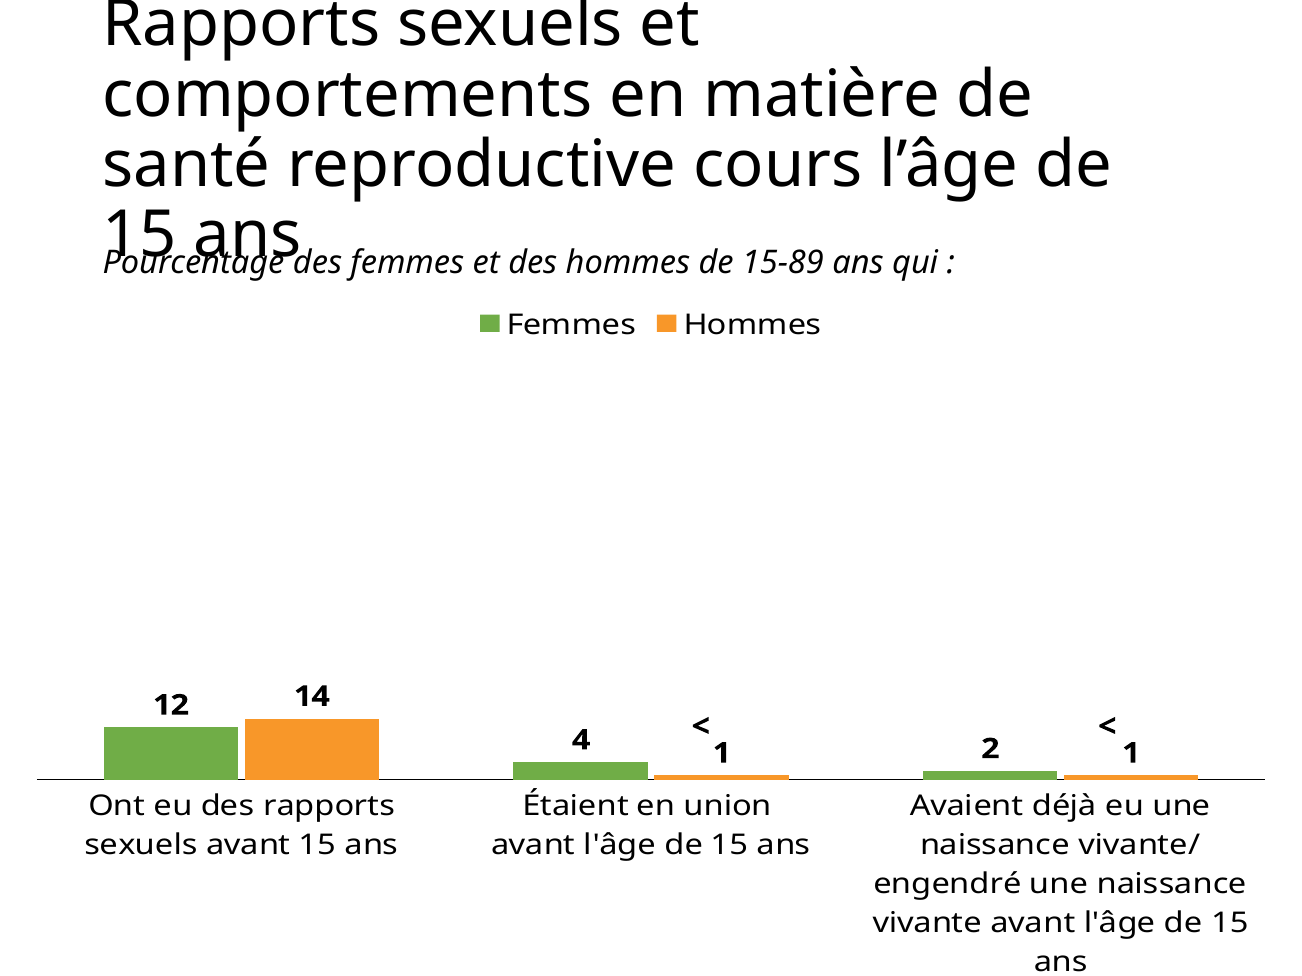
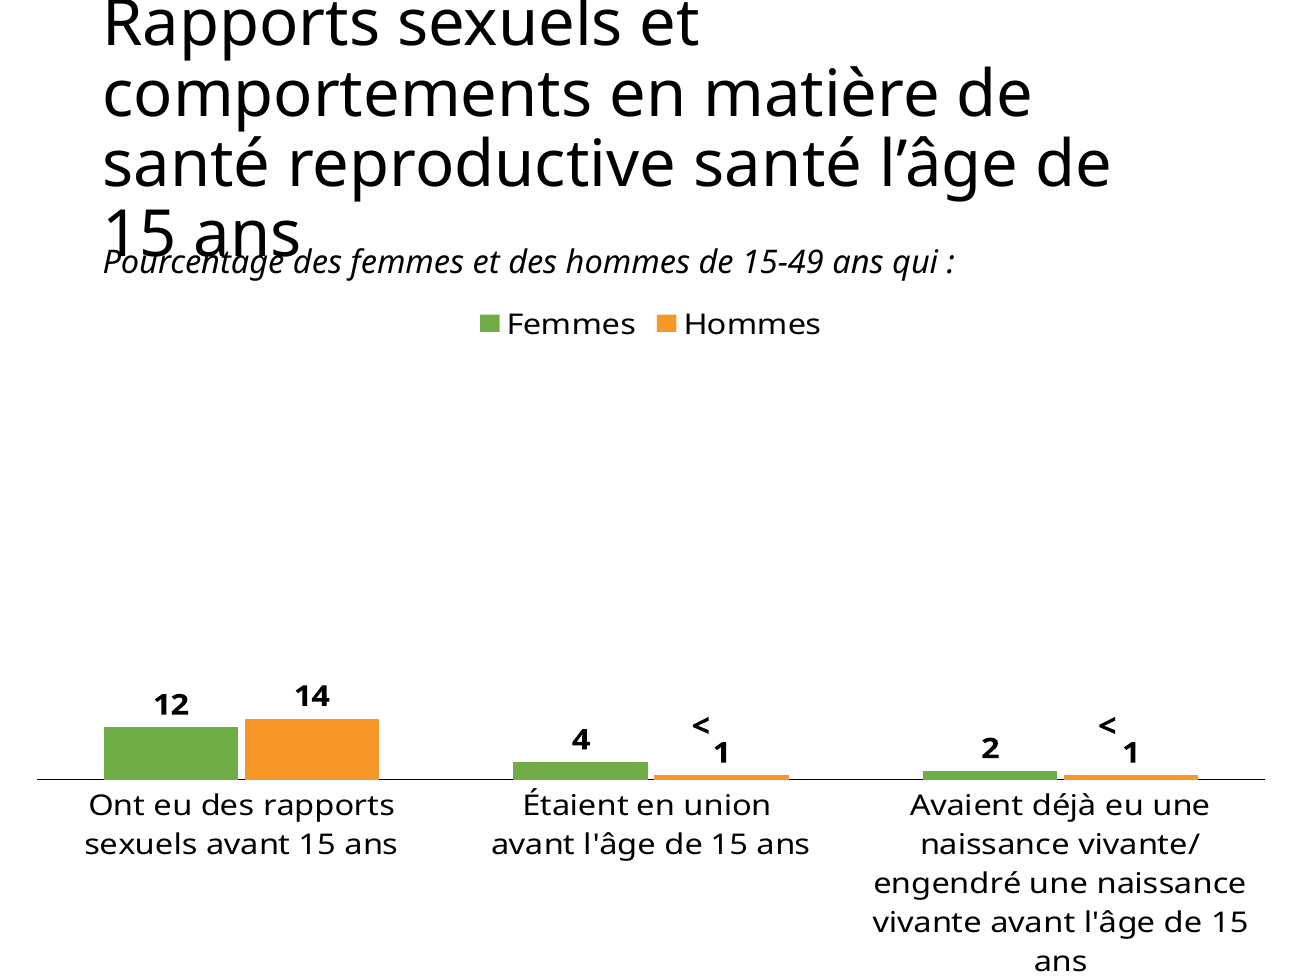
reproductive cours: cours -> santé (778, 165)
15-89: 15-89 -> 15-49 (783, 263)
